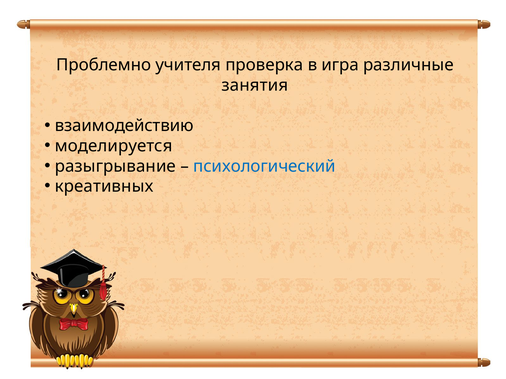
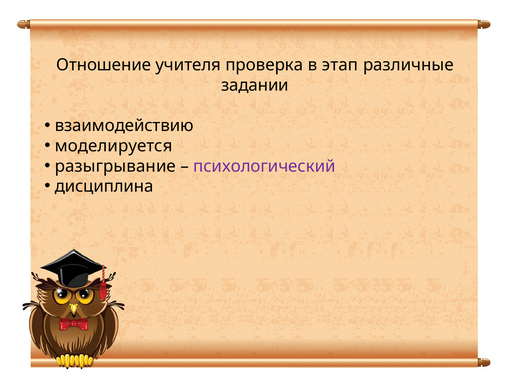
Проблемно: Проблемно -> Отношение (104, 65)
игра: игра -> этап (340, 65)
занятия: занятия -> задании (255, 85)
психологический colour: blue -> purple (264, 166)
креативных: креативных -> дисциплина (104, 187)
